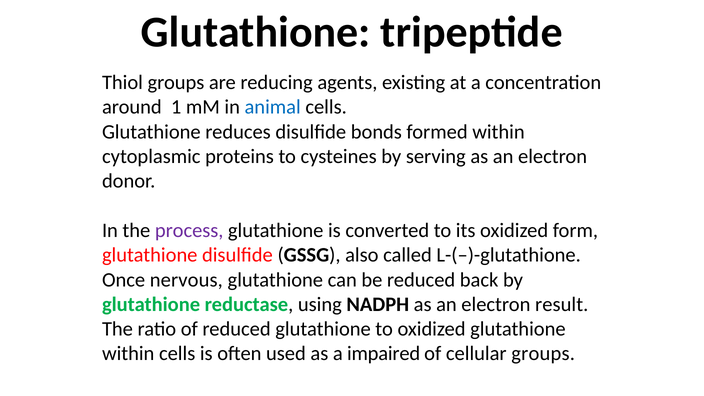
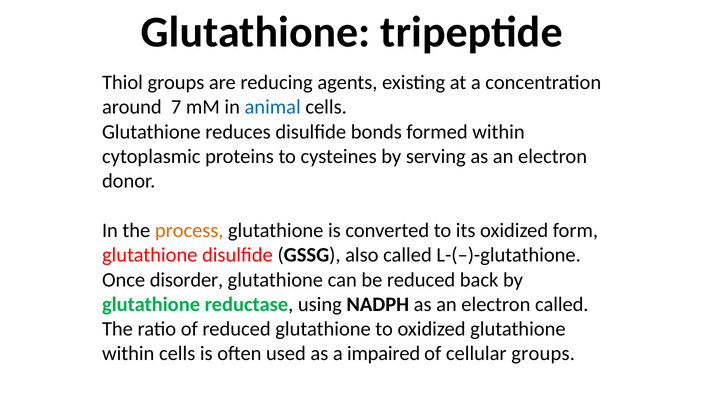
1: 1 -> 7 (176, 107)
process colour: purple -> orange (189, 230)
nervous: nervous -> disorder (186, 280)
electron result: result -> called (562, 304)
